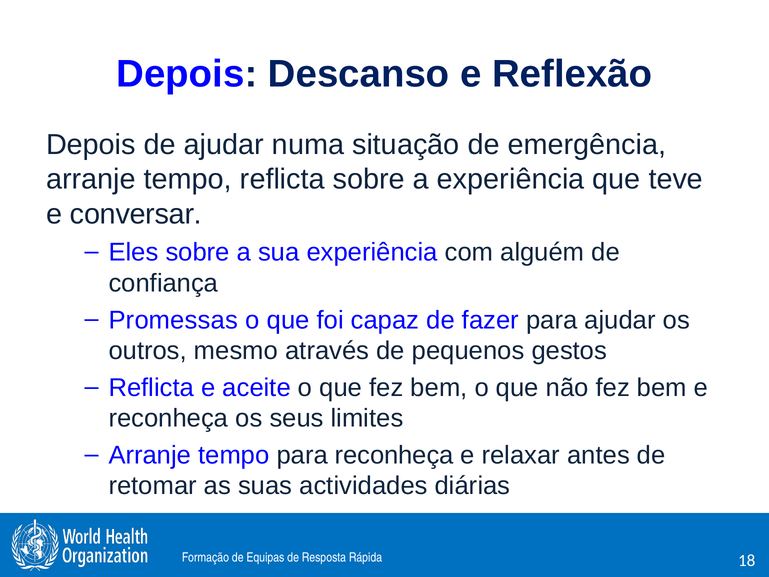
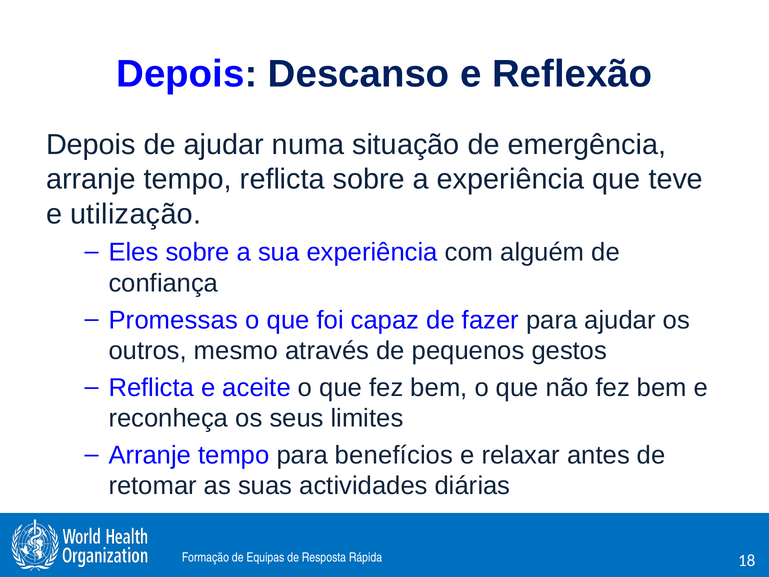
conversar: conversar -> utilização (136, 214)
para reconheça: reconheça -> benefícios (394, 455)
